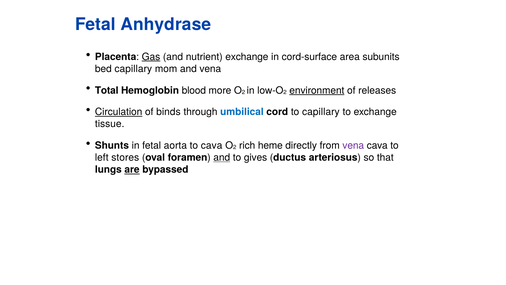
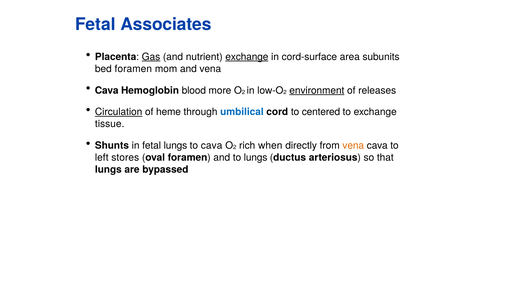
Anhydrase: Anhydrase -> Associates (166, 24)
exchange underline: none -> present (247, 57)
bed capillary: capillary -> foramen (133, 69)
Total: Total -> Cava (107, 90)
binds: binds -> heme (169, 112)
to capillary: capillary -> centered (321, 112)
fetal aorta: aorta -> lungs (175, 145)
heme: heme -> when (270, 145)
vena colour: purple -> orange (353, 145)
and underline: present -> none (222, 157)
to gives: gives -> lungs (256, 157)
are underline: present -> none (132, 169)
